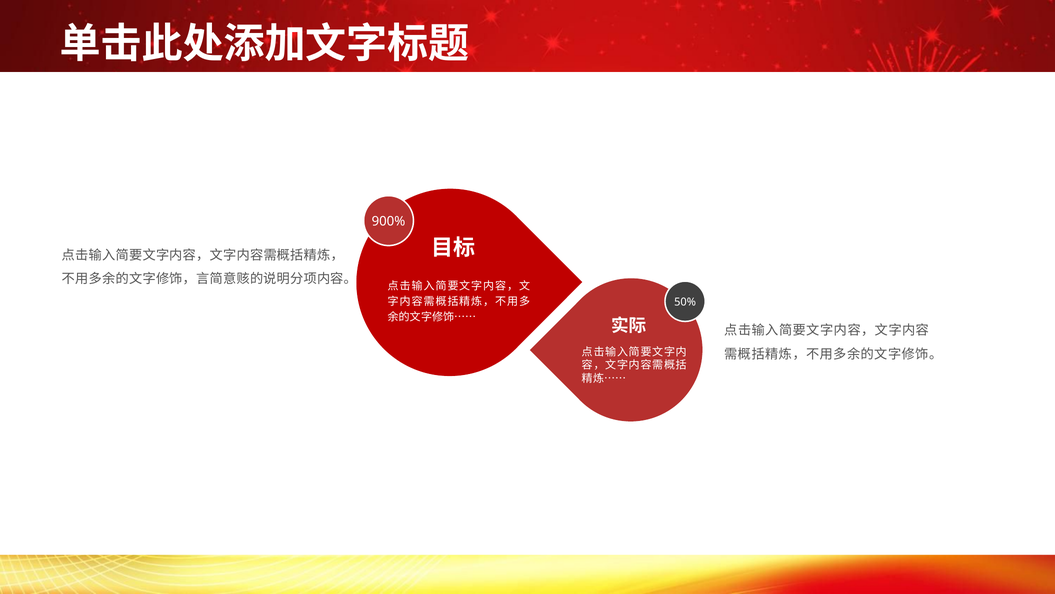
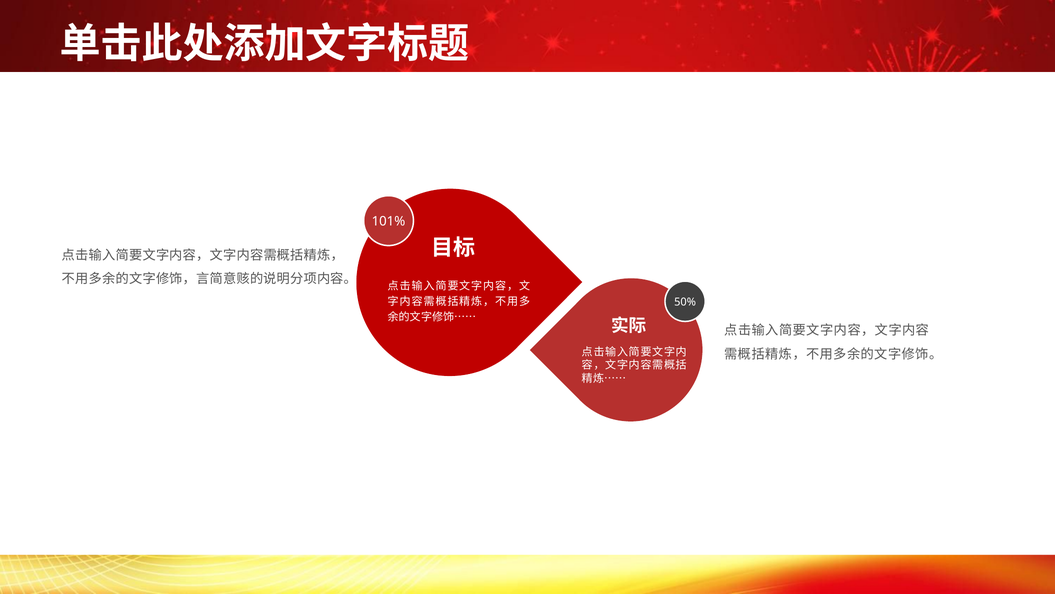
900%: 900% -> 101% (388, 221)
